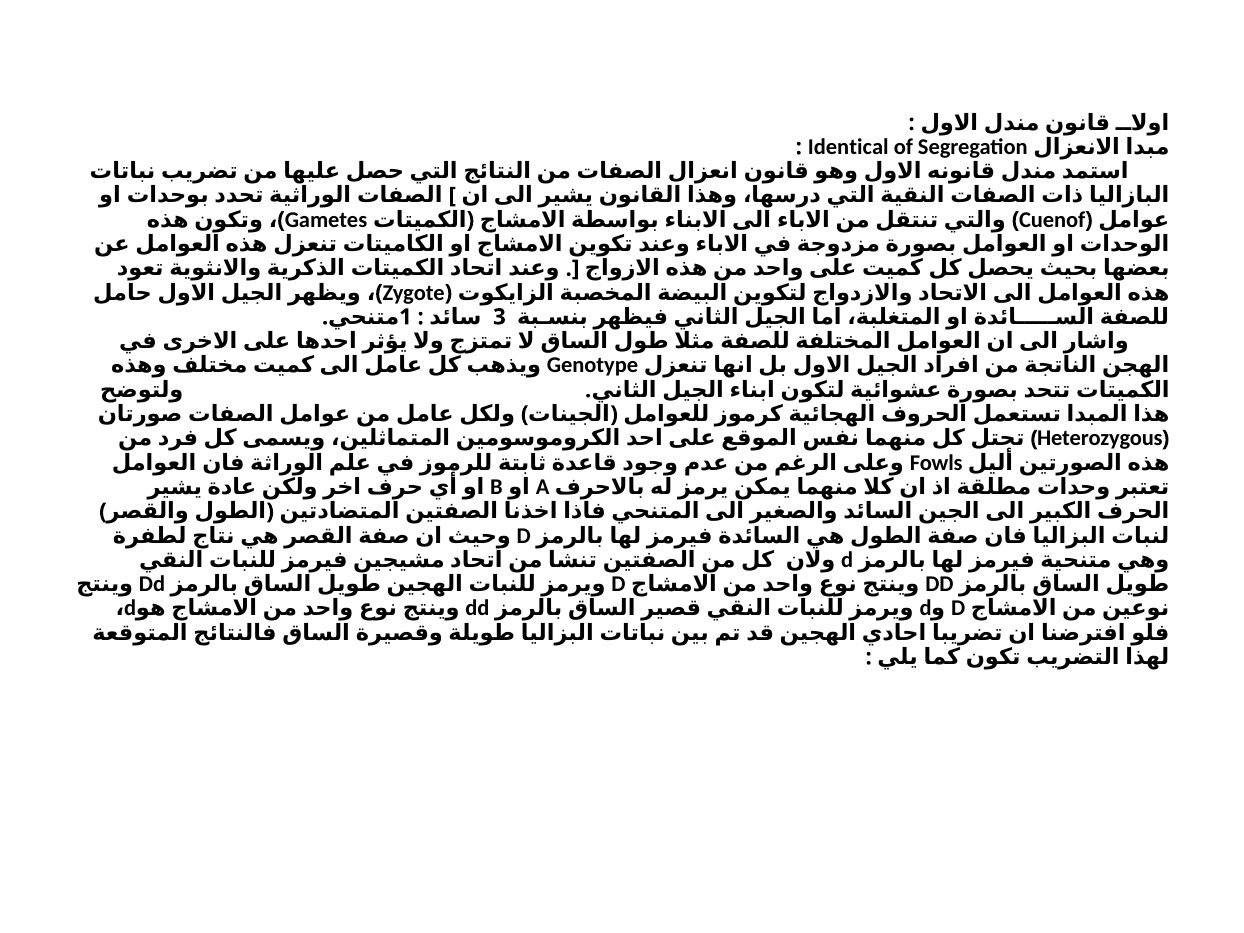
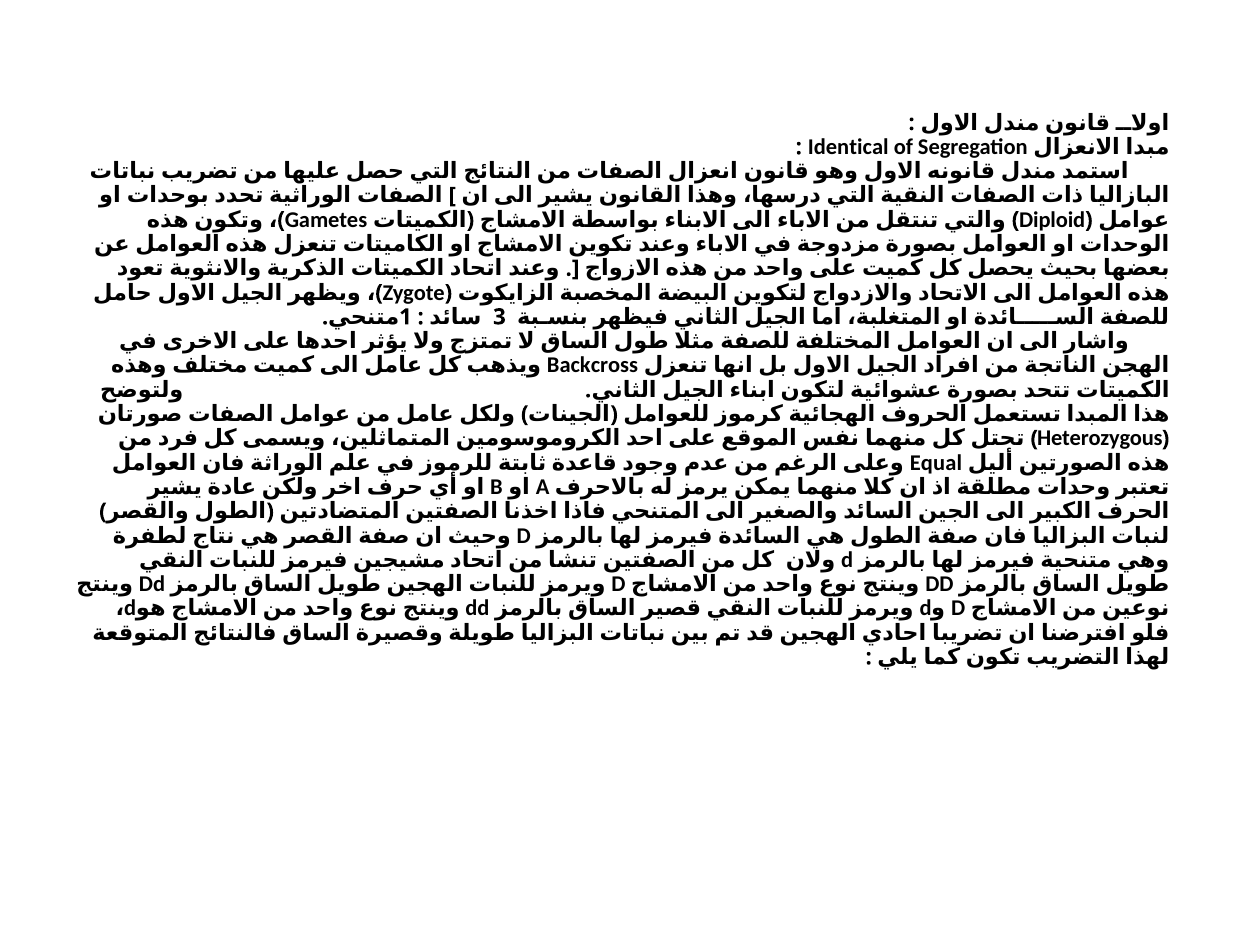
Cuenof: Cuenof -> Diploid (1052, 220)
Genotype: Genotype -> Backcross (593, 366)
Fowls: Fowls -> Equal (936, 463)
